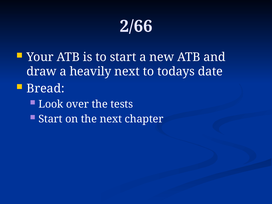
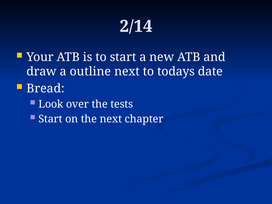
2/66: 2/66 -> 2/14 (136, 26)
heavily: heavily -> outline (90, 72)
